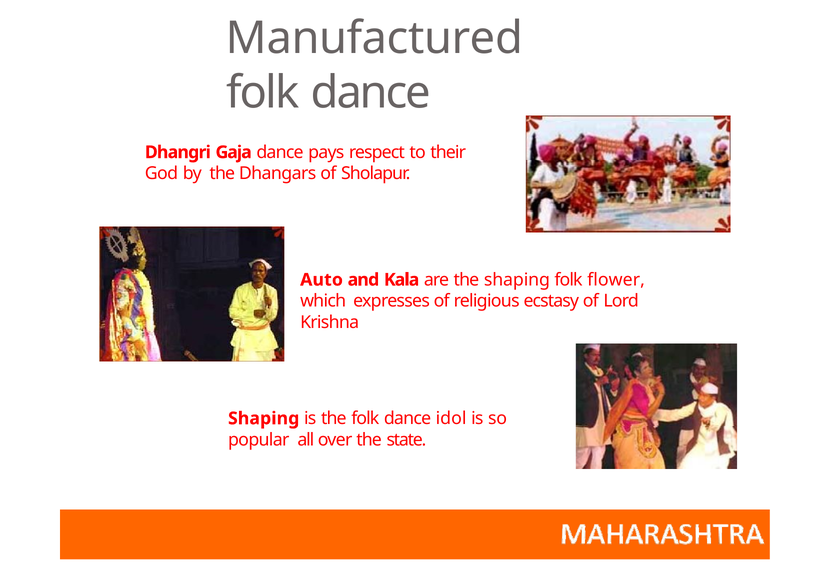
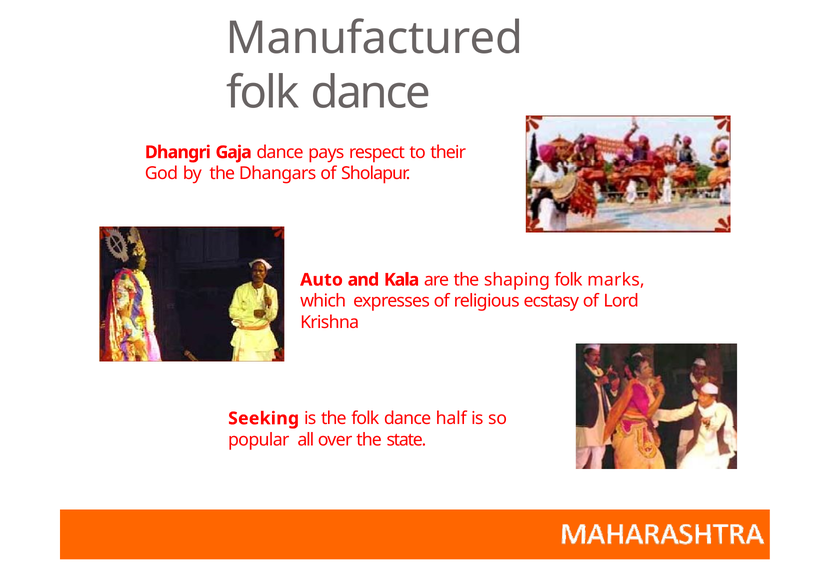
flower: flower -> marks (616, 280)
Shaping: Shaping -> Seeking (264, 418)
idol: idol -> half (451, 418)
